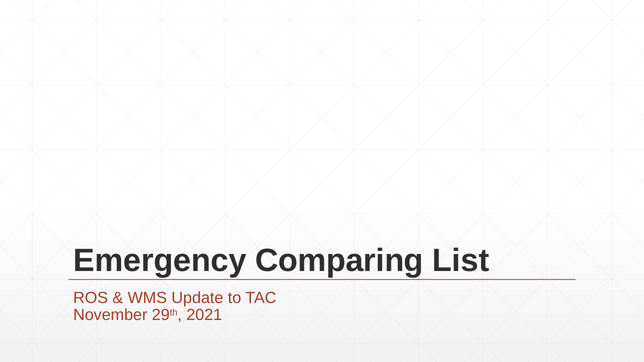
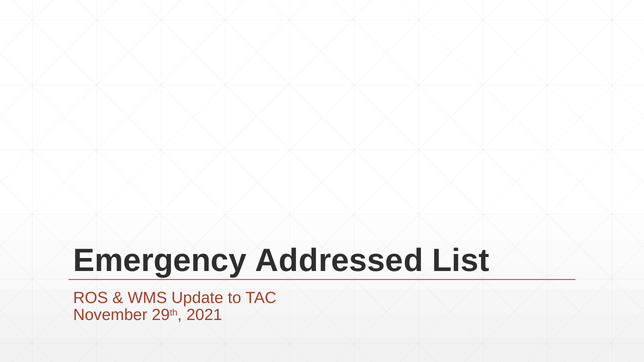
Comparing: Comparing -> Addressed (339, 261)
